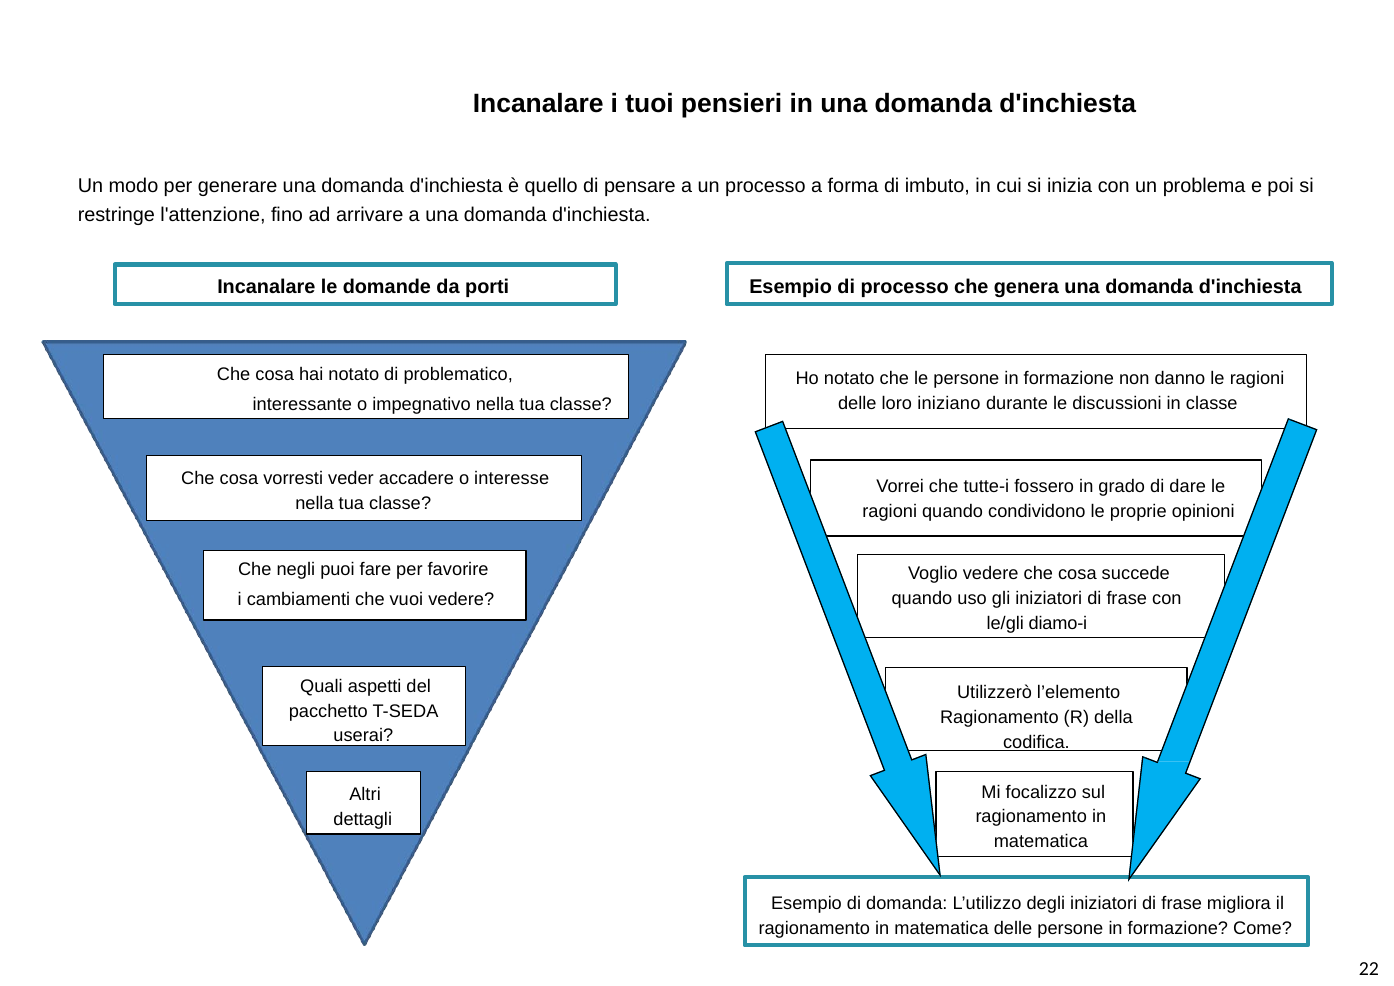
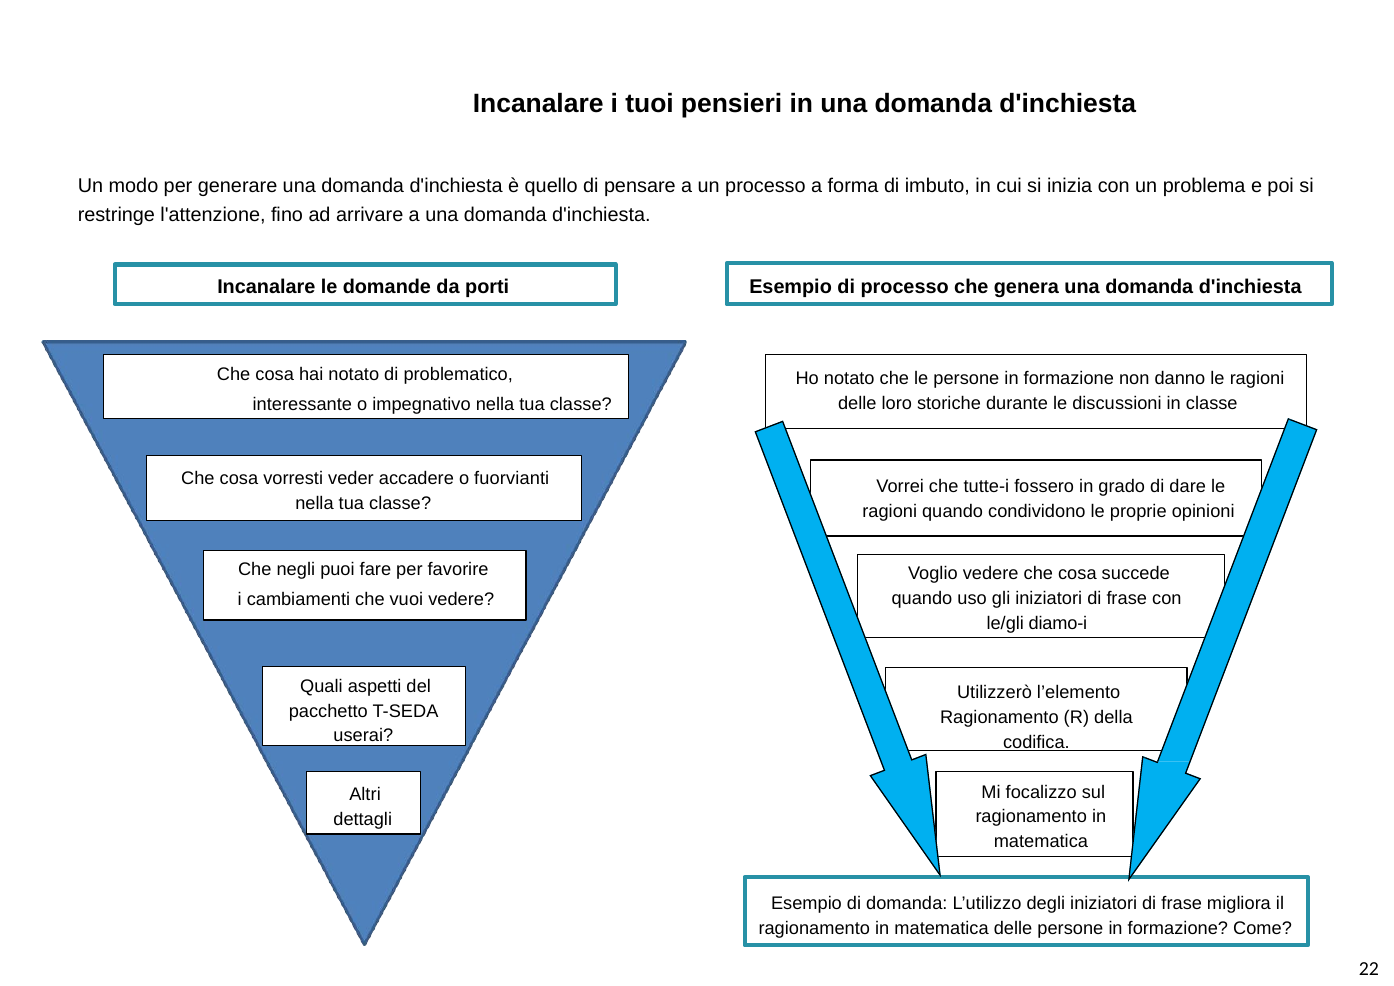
iniziano: iniziano -> storiche (949, 403)
interesse: interesse -> fuorvianti (512, 478)
